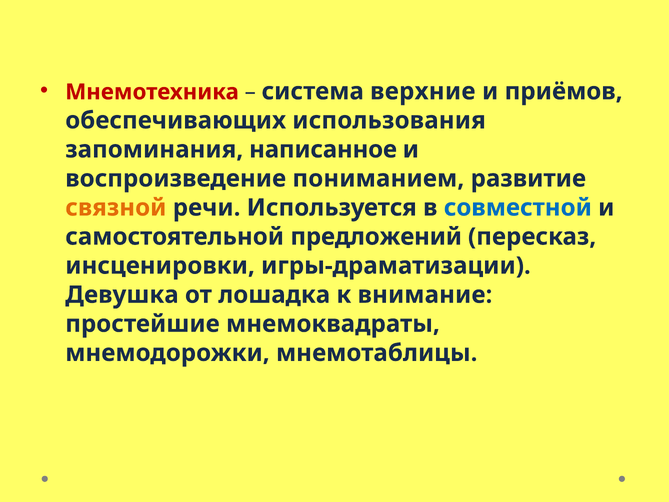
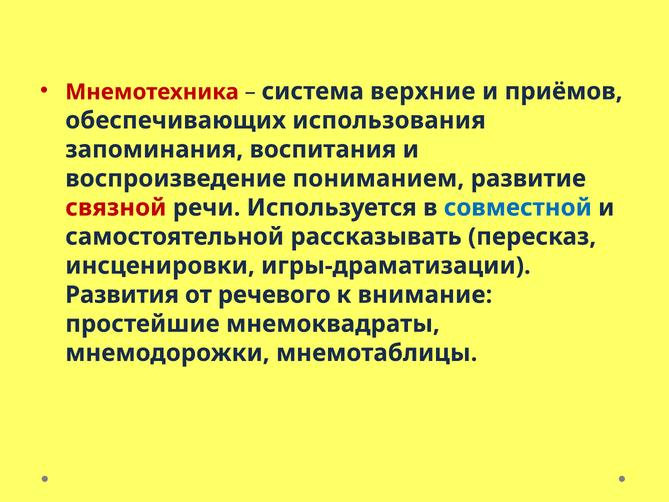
написанное: написанное -> воспитания (323, 149)
связной colour: orange -> red (116, 208)
предложений: предложений -> рассказывать (376, 237)
Девушка: Девушка -> Развития (122, 295)
лошадка: лошадка -> речевого (274, 295)
